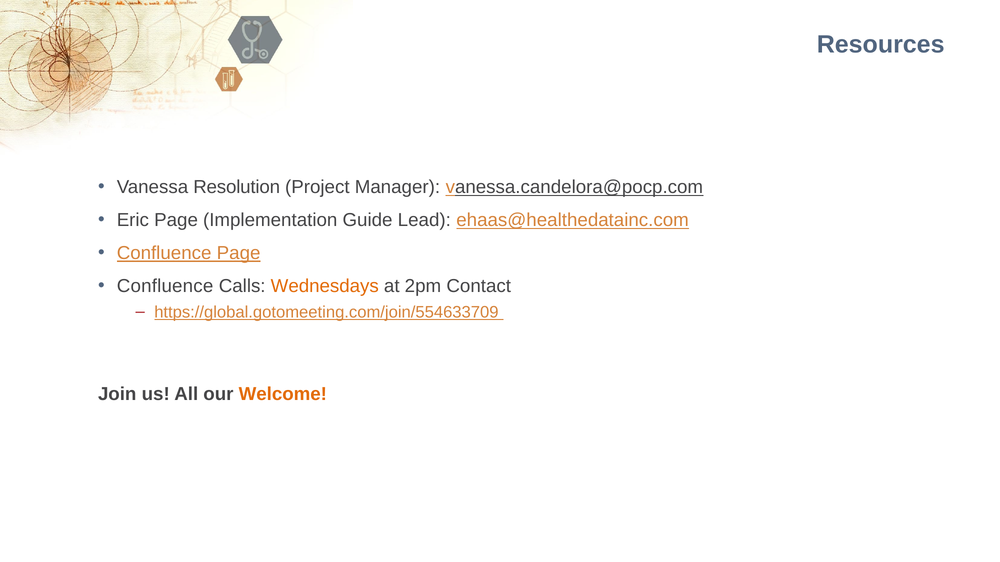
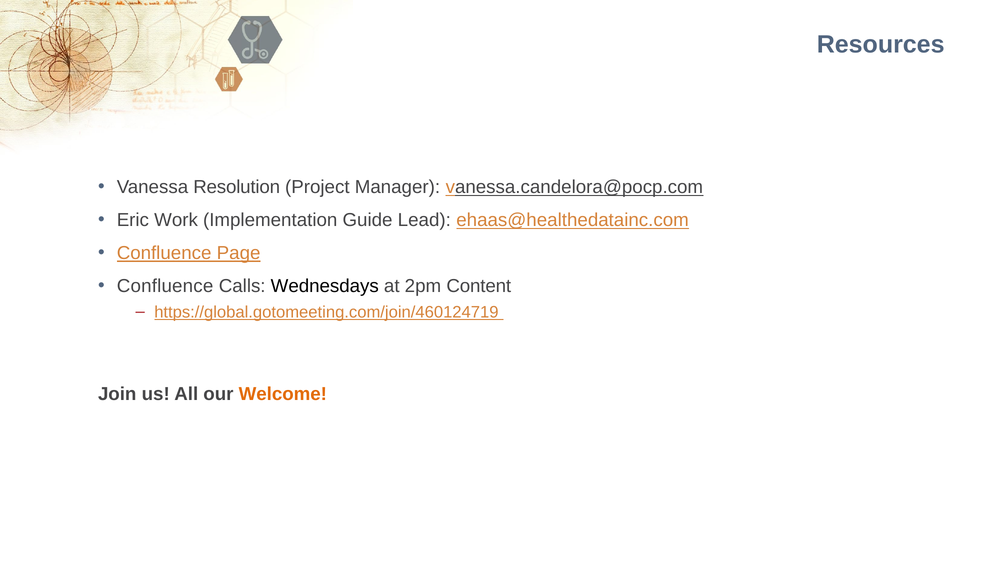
Eric Page: Page -> Work (176, 220)
Wednesdays colour: orange -> black (325, 286)
Contact: Contact -> Content (479, 286)
https://global.gotomeeting.com/join/554633709: https://global.gotomeeting.com/join/554633709 -> https://global.gotomeeting.com/join/460124719 (326, 312)
